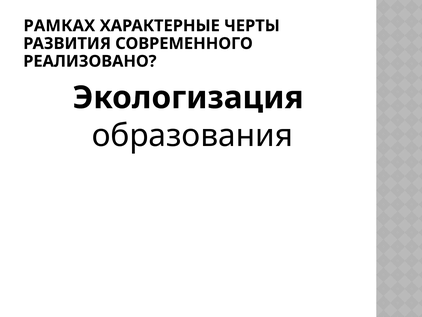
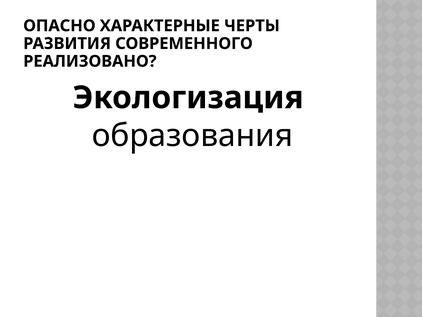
РАМКАХ: РАМКАХ -> ОПАСНО (59, 26)
